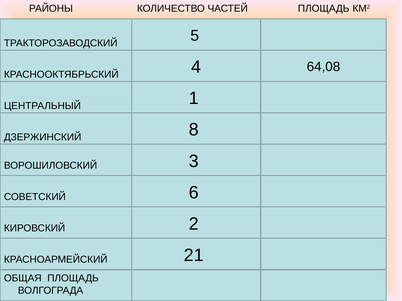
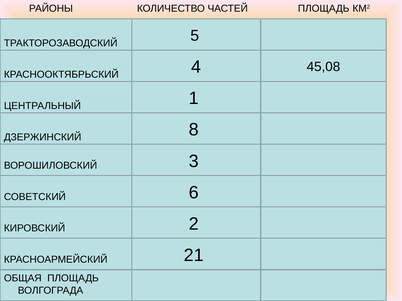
64,08: 64,08 -> 45,08 (323, 67)
